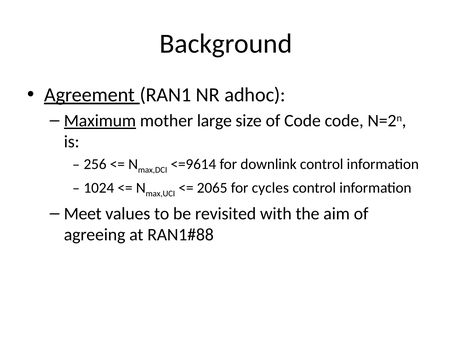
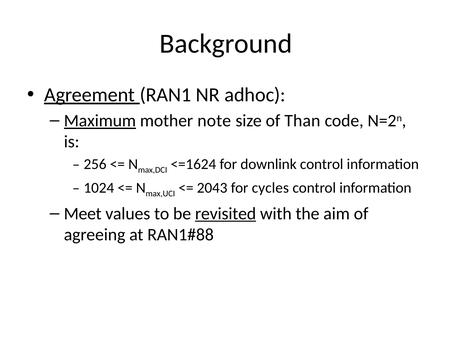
large: large -> note (214, 121)
of Code: Code -> Than (302, 121)
<=9614: <=9614 -> <=1624 (193, 164)
2065: 2065 -> 2043 (212, 188)
revisited underline: none -> present (226, 214)
